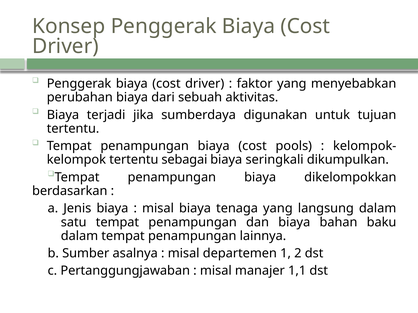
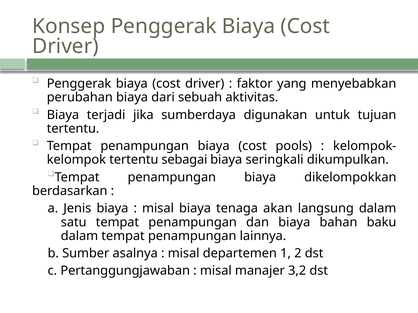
tenaga yang: yang -> akan (278, 209)
1,1: 1,1 -> 3,2 (297, 271)
